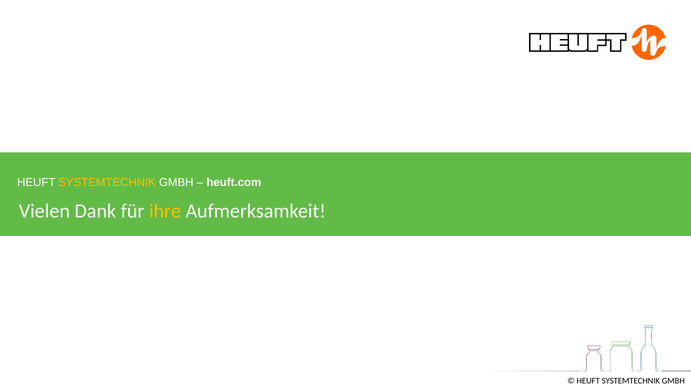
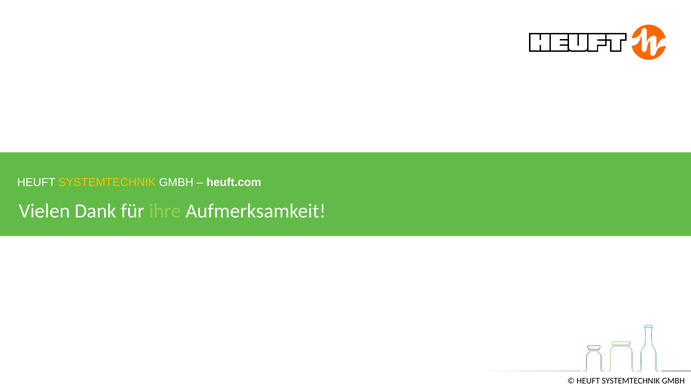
ihre colour: yellow -> light green (165, 211)
